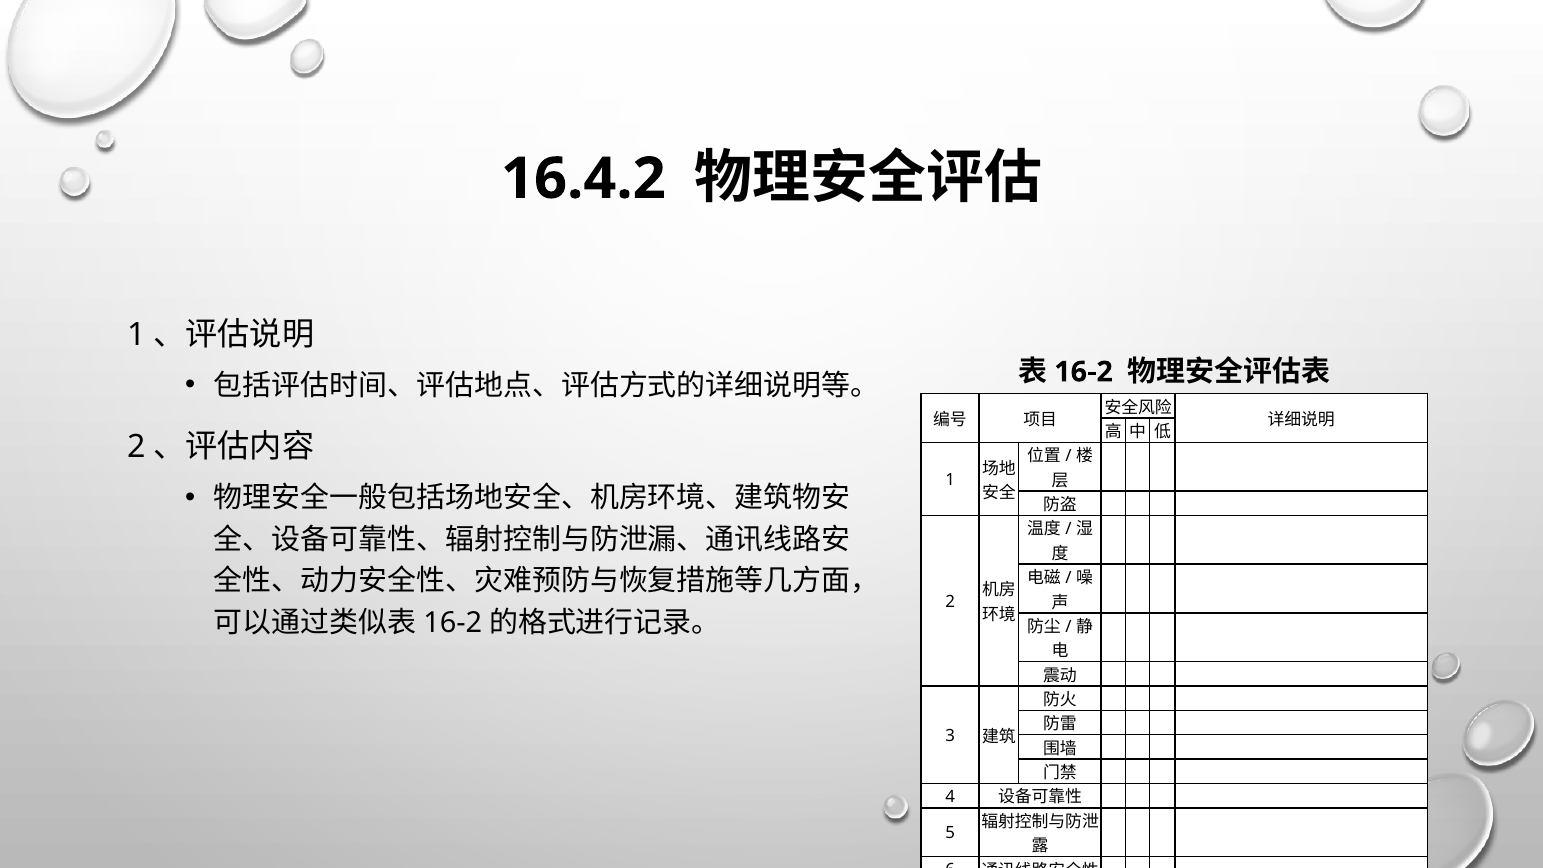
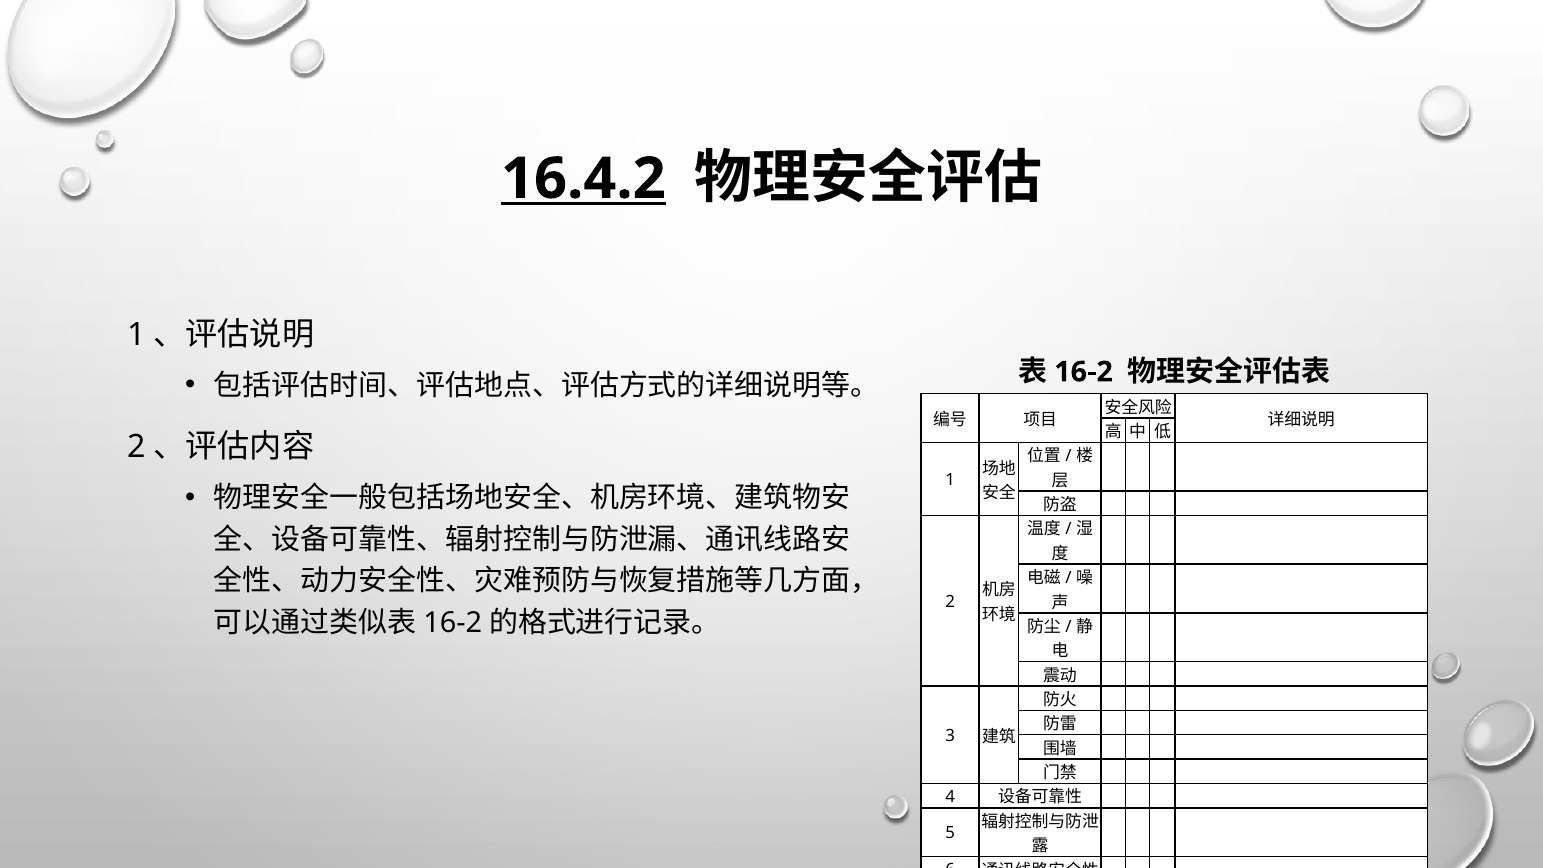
16.4.2 underline: none -> present (583, 179)
